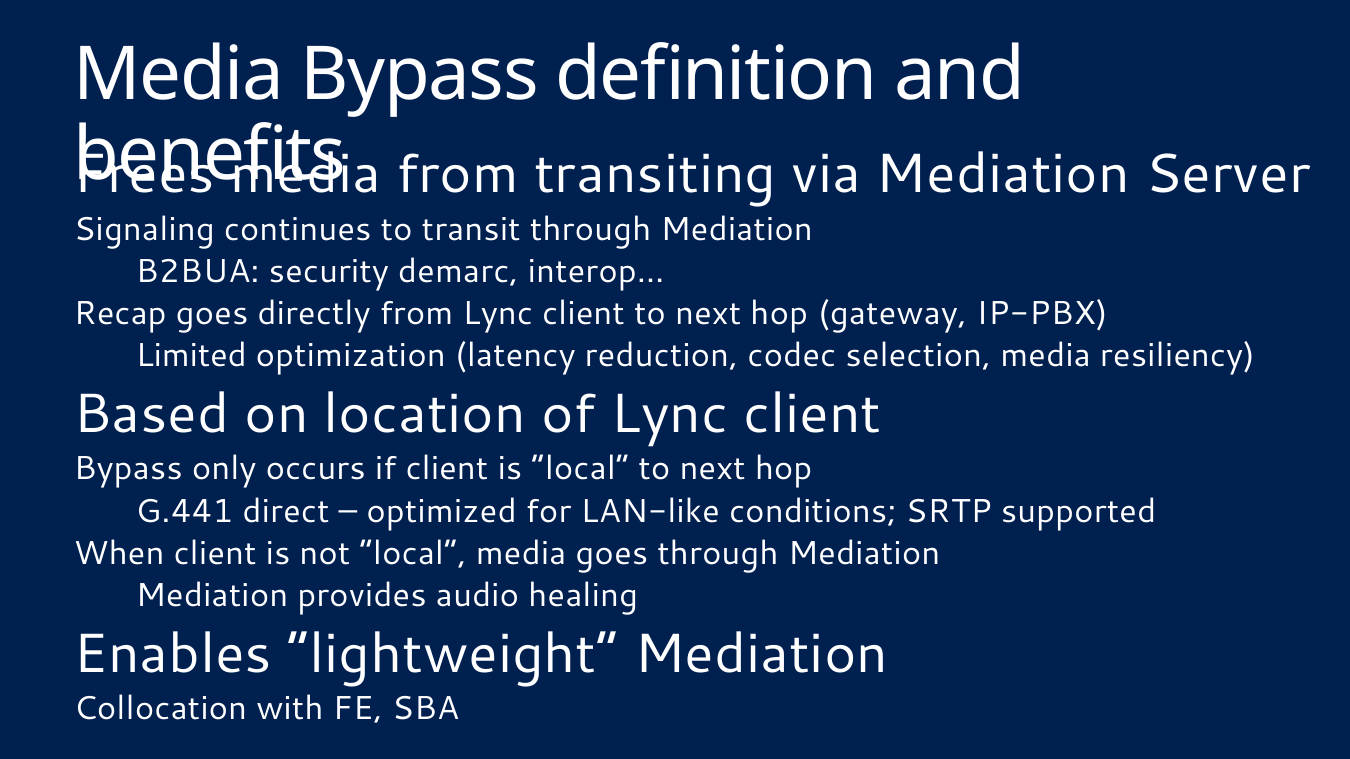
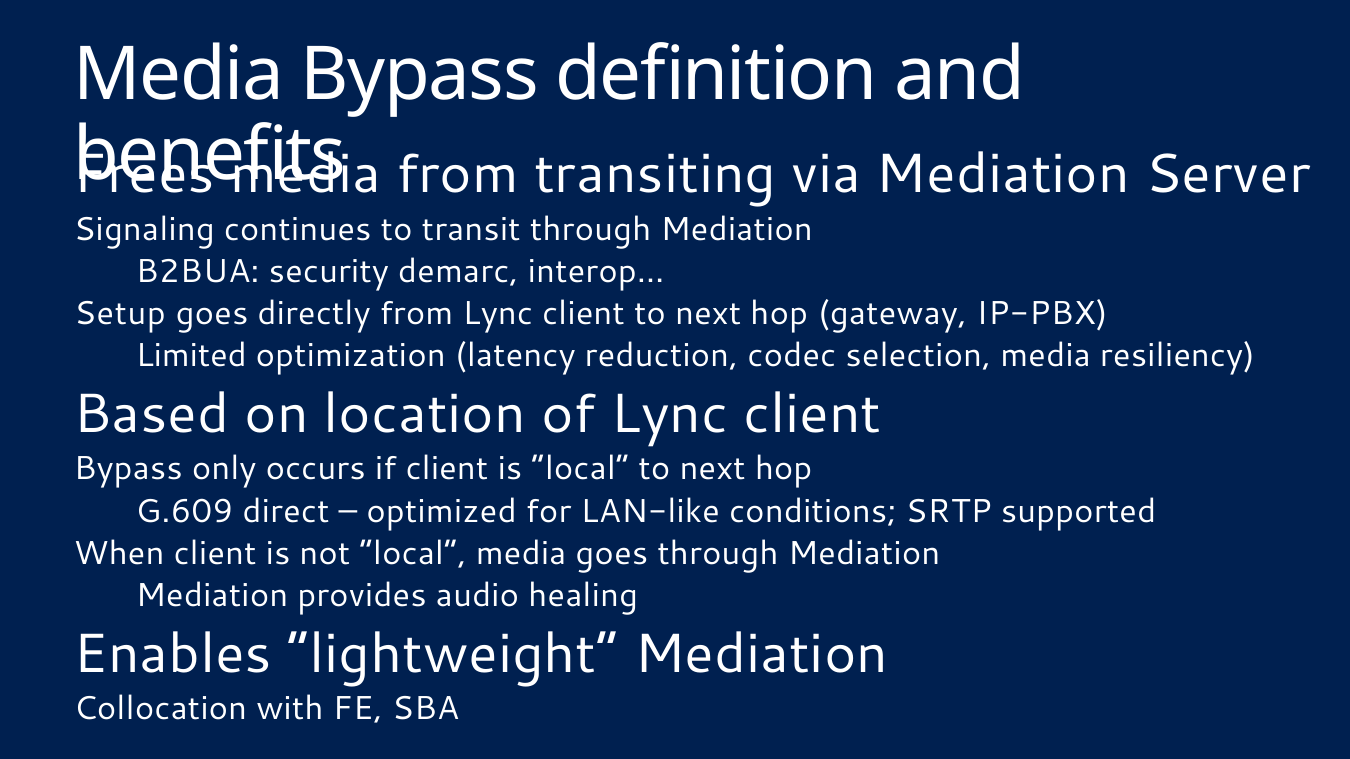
Recap: Recap -> Setup (120, 314)
G.441: G.441 -> G.609 (185, 511)
